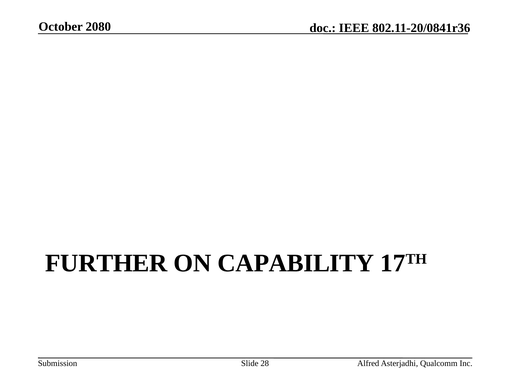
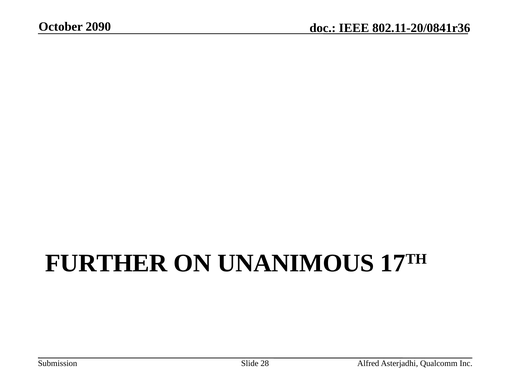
2080: 2080 -> 2090 (98, 27)
CAPABILITY: CAPABILITY -> UNANIMOUS (296, 263)
